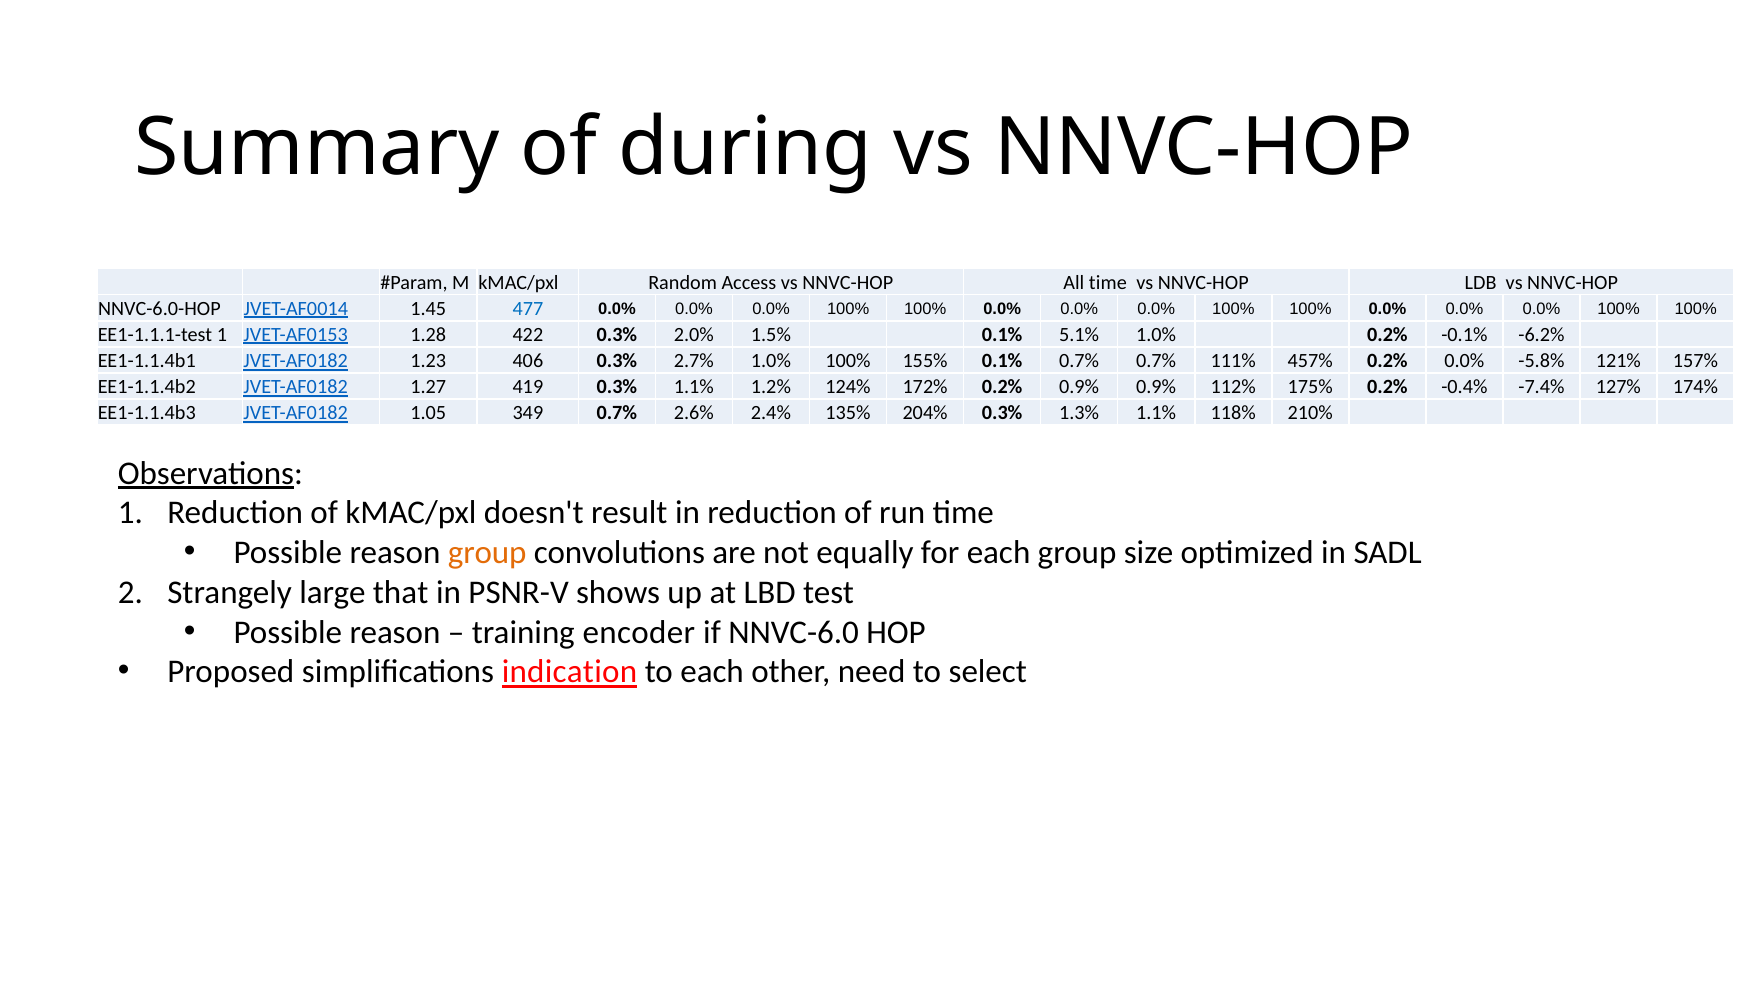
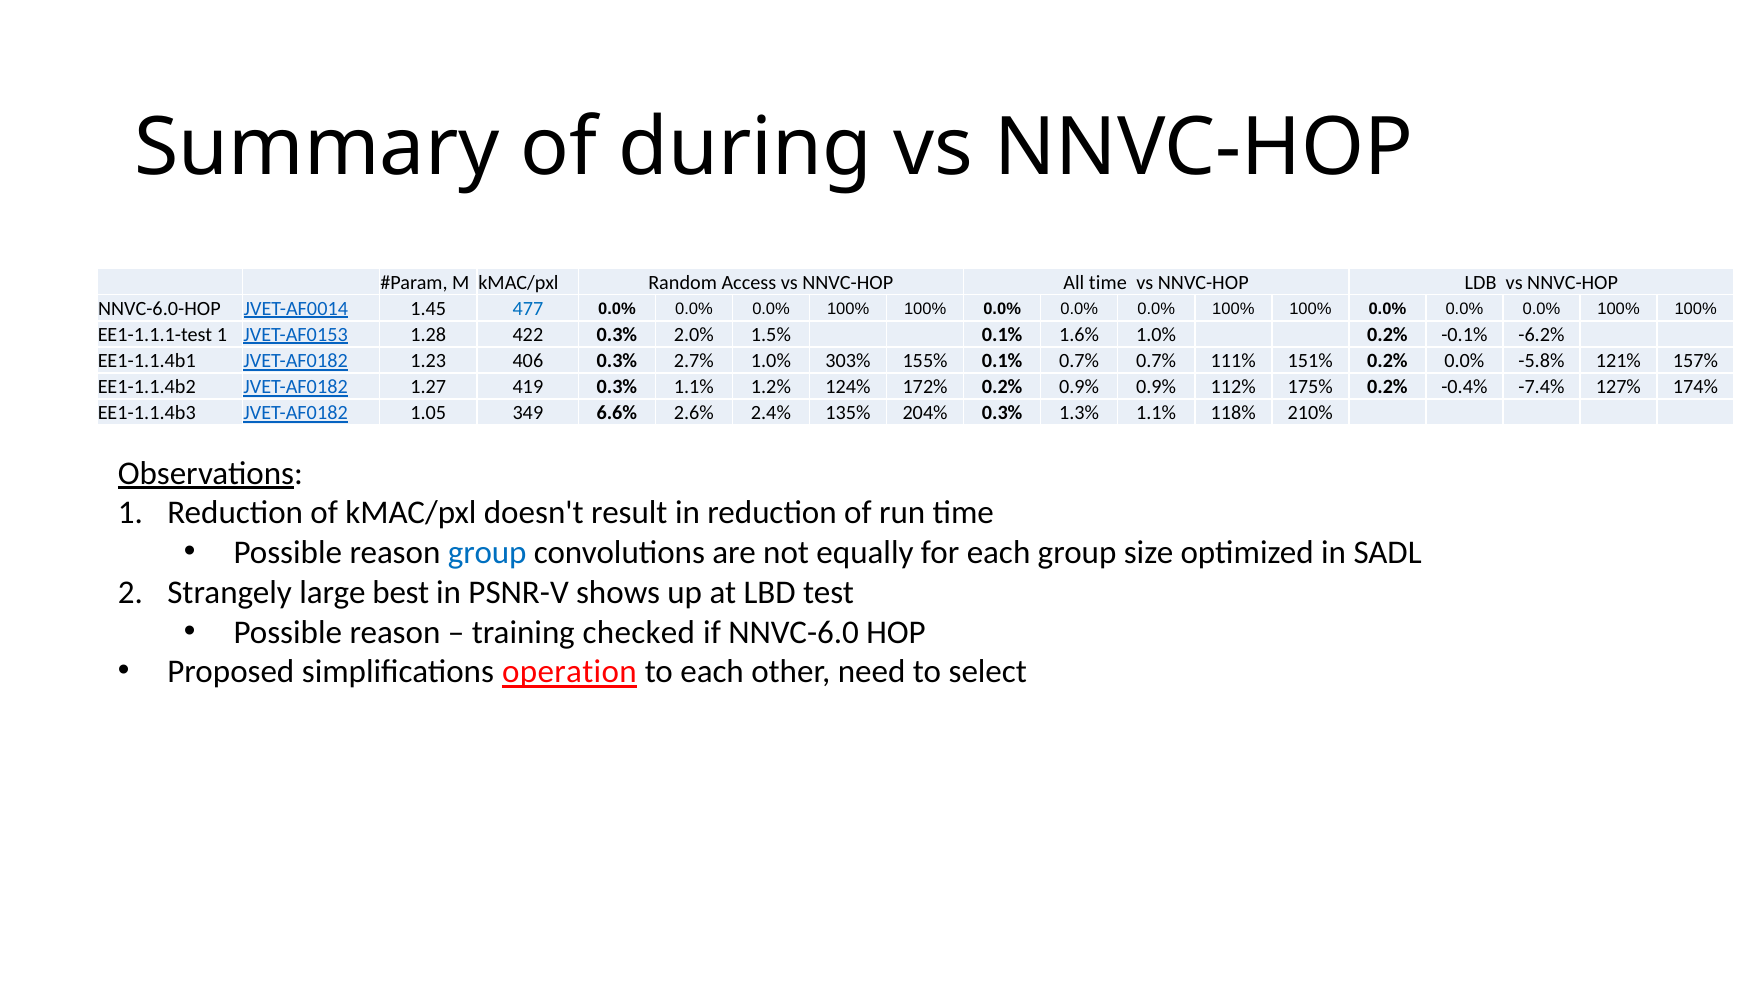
5.1%: 5.1% -> 1.6% (1079, 335)
1.0% 100%: 100% -> 303% (848, 361)
457%: 457% -> 151% (1310, 361)
349 0.7%: 0.7% -> 6.6% (617, 413)
group colour: orange -> blue (487, 553)
that: that -> best (401, 592)
encoder: encoder -> checked (639, 632)
indication: indication -> operation (569, 672)
